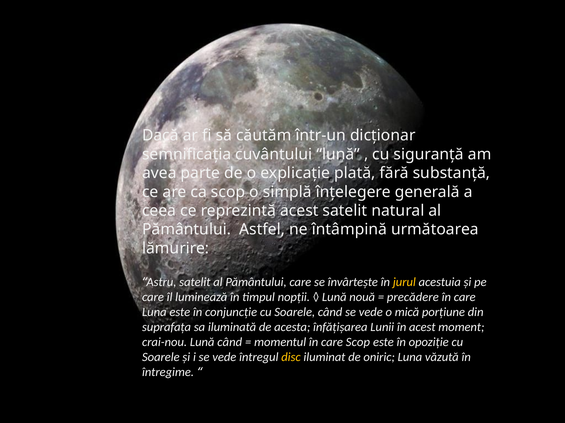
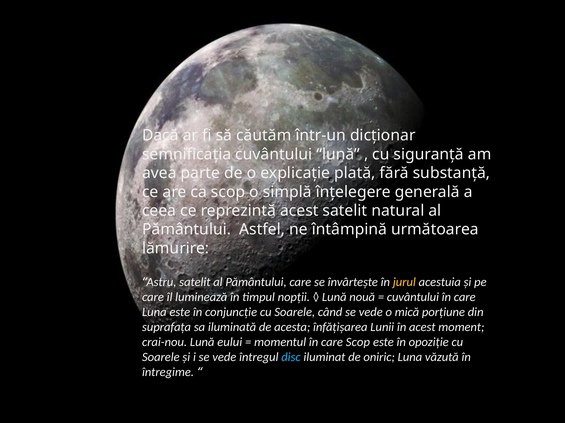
precădere: precădere -> cuvântului (413, 297)
Lună când: când -> eului (230, 343)
disc colour: yellow -> light blue (291, 358)
